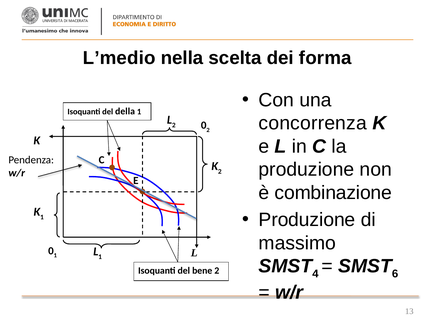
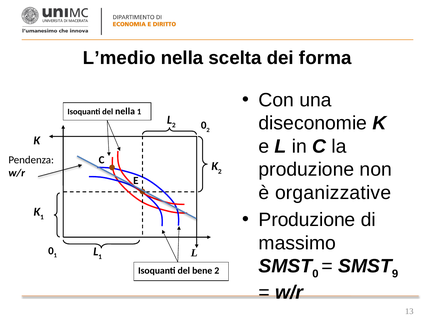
del della: della -> nella (125, 111)
concorrenza: concorrenza -> diseconomie (313, 123)
combinazione: combinazione -> organizzative (333, 193)
4: 4 -> 0 (315, 274)
6: 6 -> 9 (395, 274)
